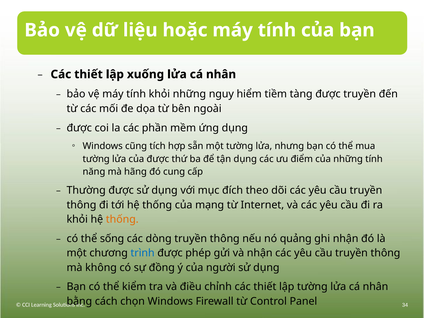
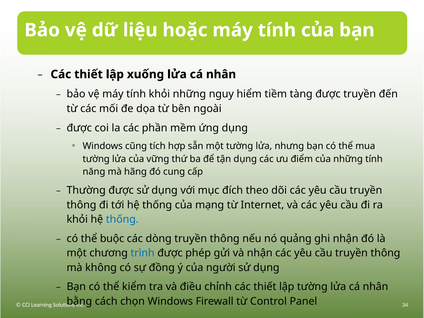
của được: được -> vững (158, 159)
thống colour: orange -> blue (122, 219)
sống: sống -> buộc (112, 239)
